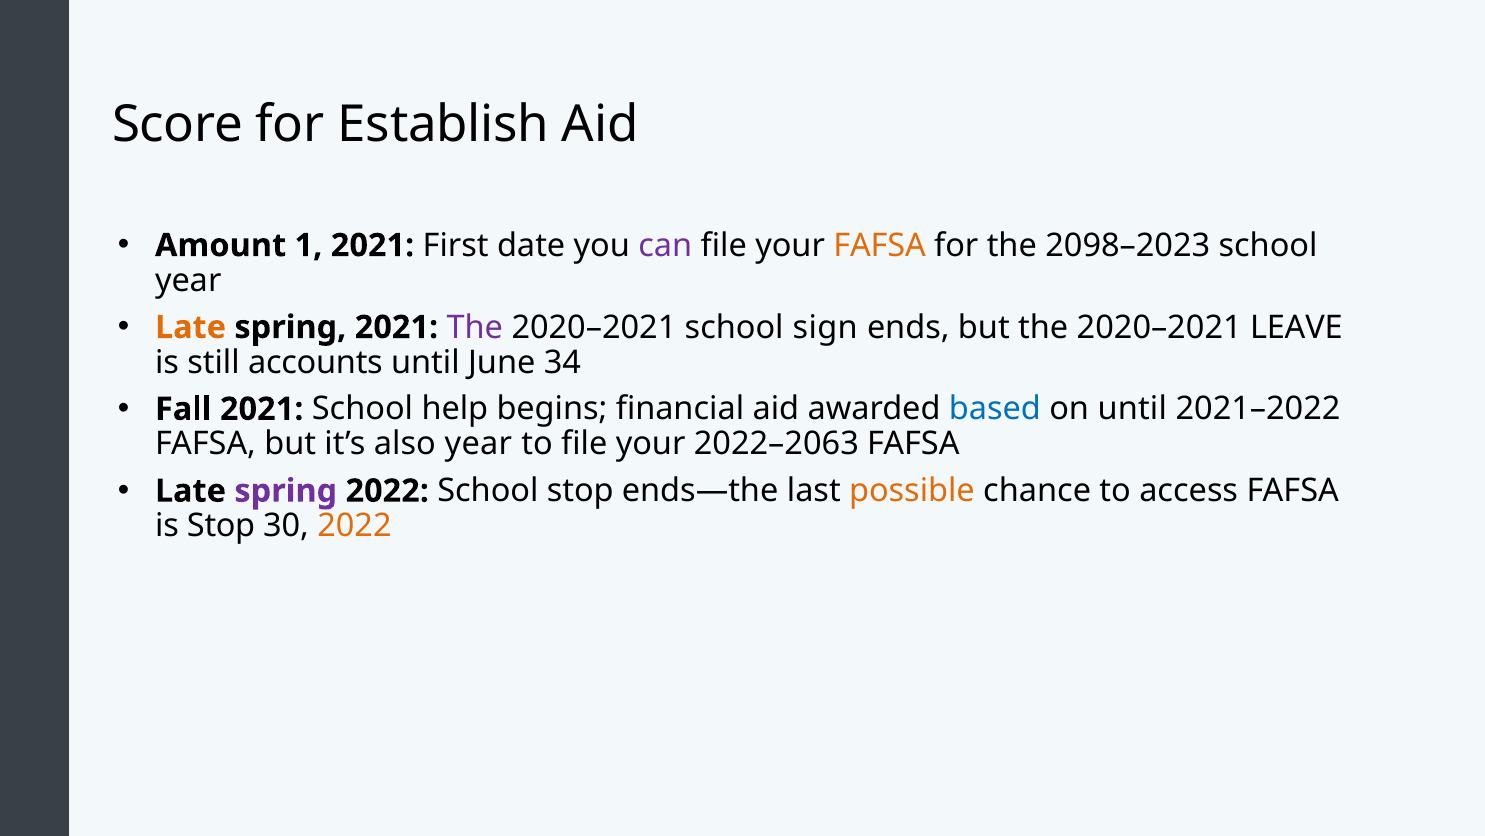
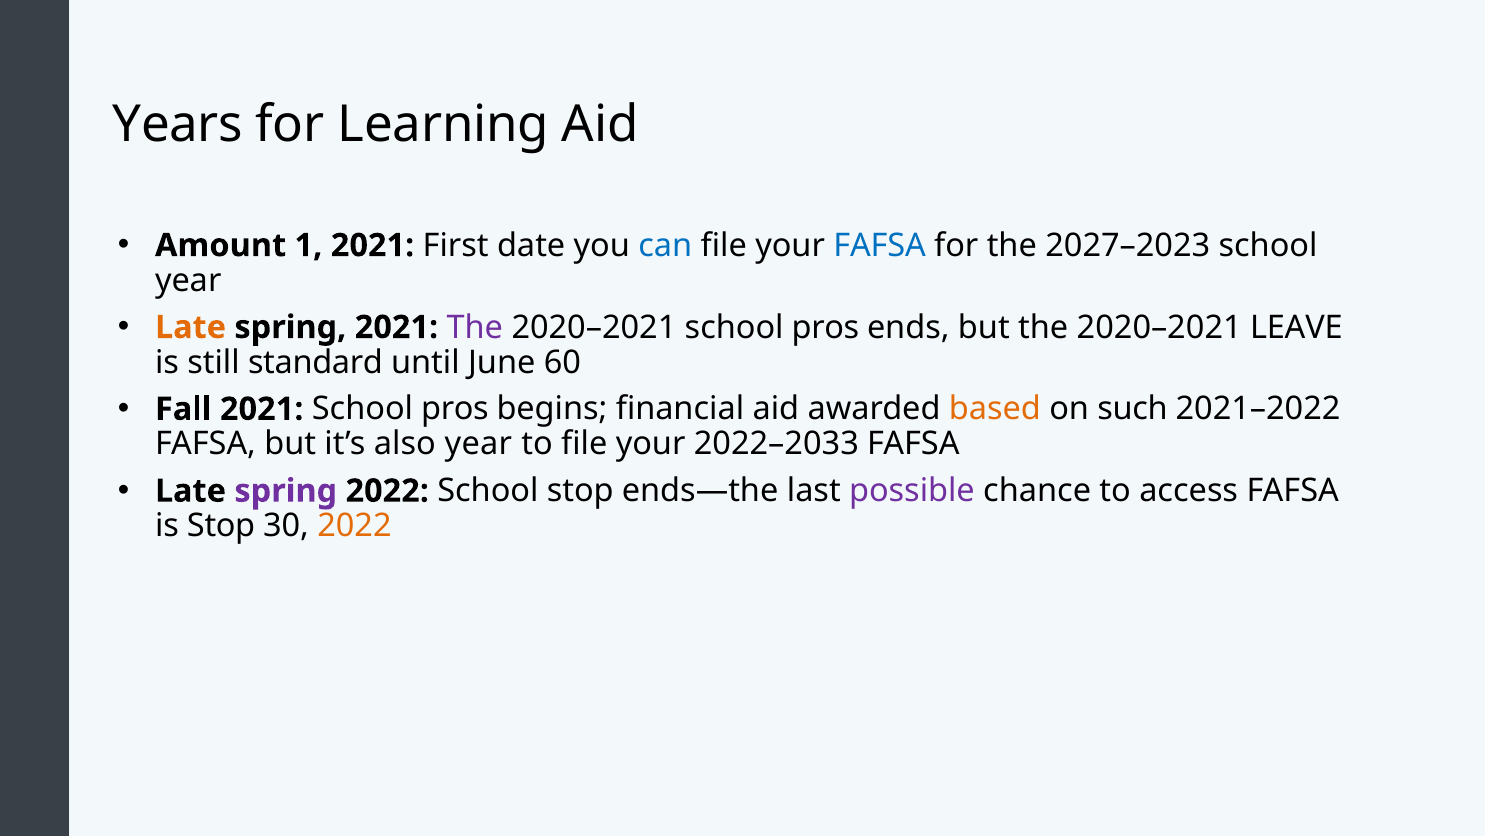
Score: Score -> Years (178, 125)
Establish: Establish -> Learning (443, 125)
can colour: purple -> blue (665, 245)
FAFSA colour: orange -> blue (880, 245)
2098–2023: 2098–2023 -> 2027–2023 (1128, 245)
2020–2021 school sign: sign -> pros (825, 327)
accounts: accounts -> standard (315, 362)
34: 34 -> 60 (562, 362)
2021 School help: help -> pros (455, 409)
based colour: blue -> orange (995, 409)
on until: until -> such (1132, 409)
2022–2063: 2022–2063 -> 2022–2033 (776, 444)
possible colour: orange -> purple (912, 491)
